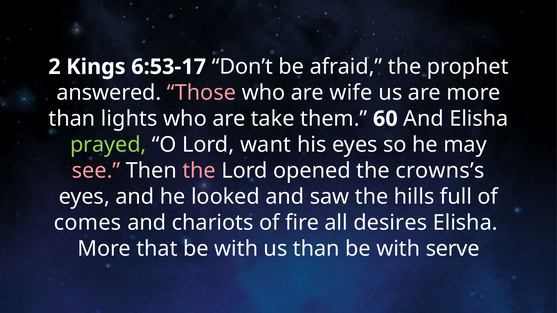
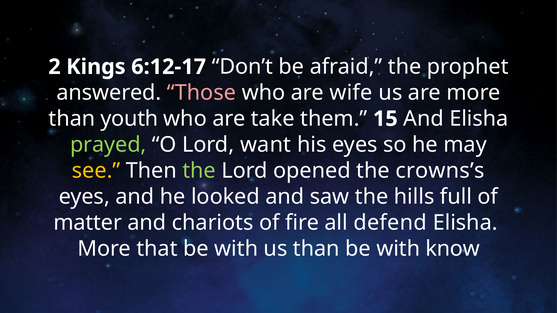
6:53-17: 6:53-17 -> 6:12-17 (169, 67)
lights: lights -> youth (129, 119)
60: 60 -> 15 (385, 119)
see colour: pink -> yellow (96, 171)
the colour: pink -> light green (199, 171)
comes: comes -> matter (88, 223)
desires: desires -> defend (390, 223)
serve: serve -> know (453, 249)
